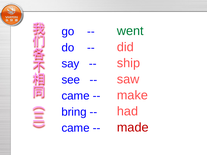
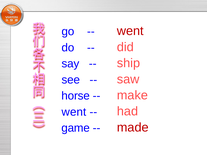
went colour: green -> red (130, 31)
came: came -> horse (76, 96)
bring: bring -> went (74, 112)
came: came -> game (76, 128)
